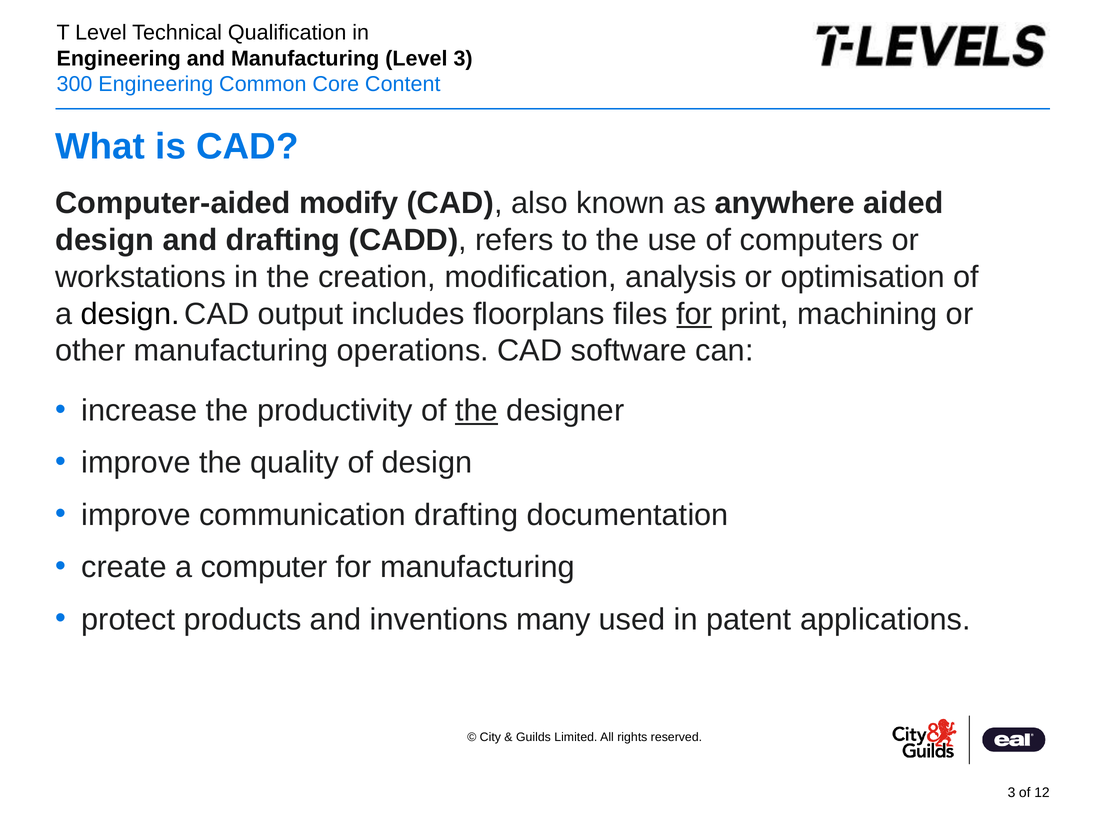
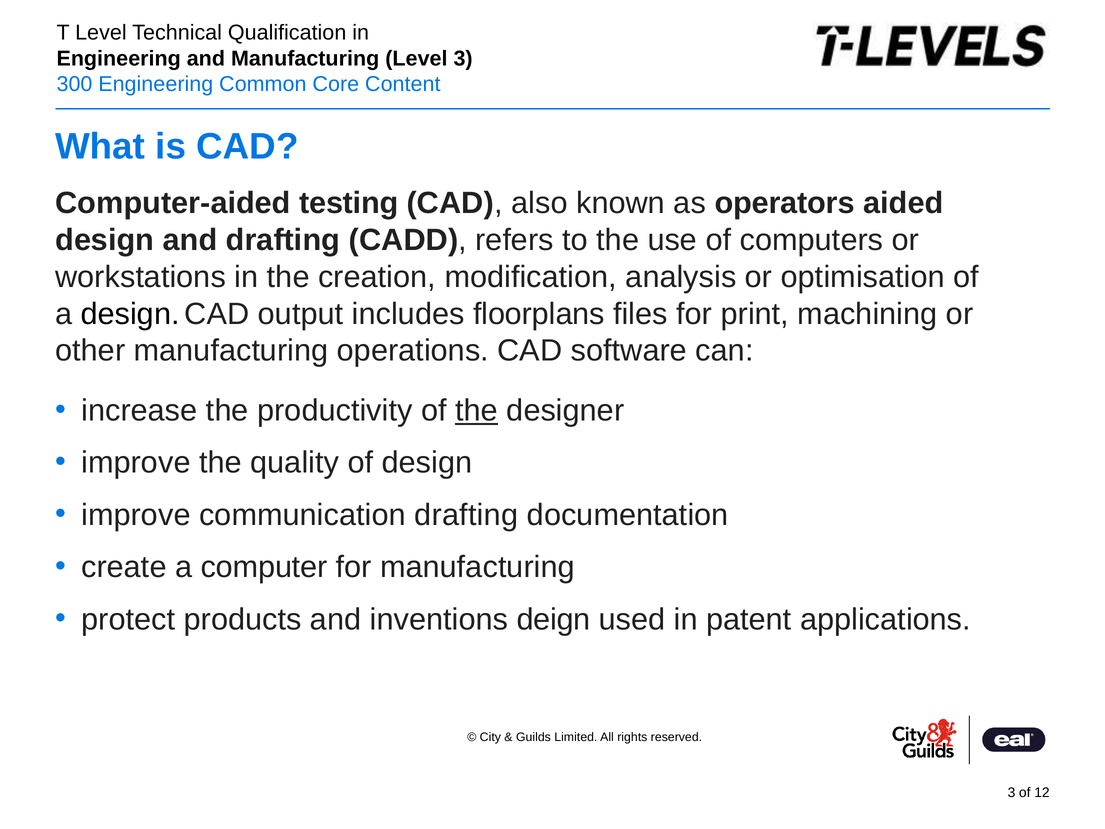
modify: modify -> testing (349, 203)
anywhere: anywhere -> operators (785, 203)
for underline: present -> none (694, 314)
many: many -> deign (554, 619)
